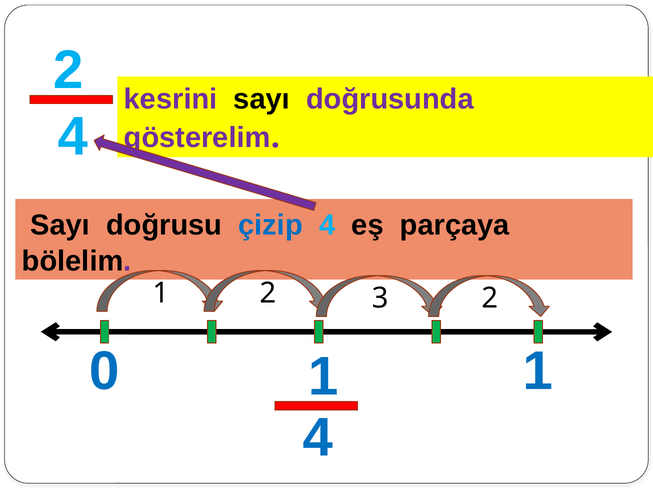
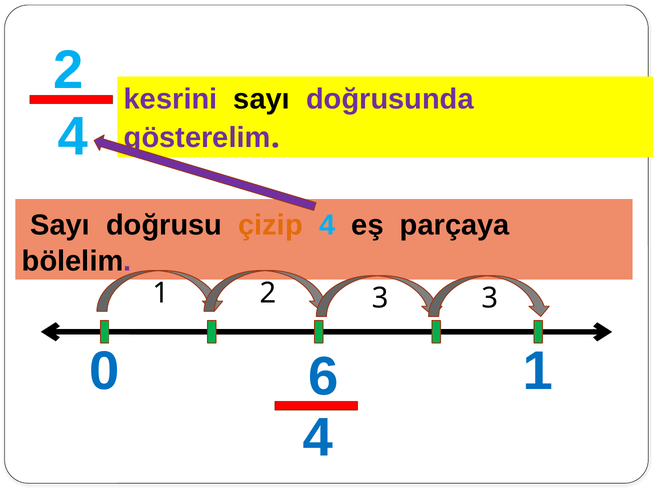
çizip colour: blue -> orange (270, 225)
3 2: 2 -> 3 (490, 298)
0 1: 1 -> 6 (324, 376)
